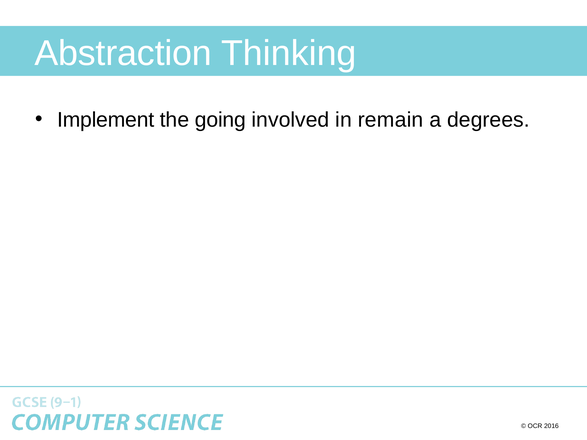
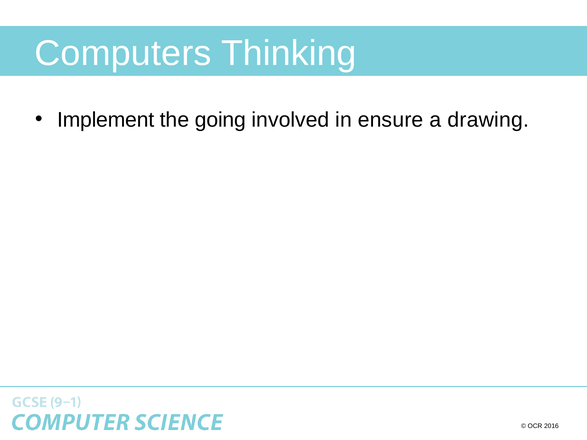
Abstraction: Abstraction -> Computers (123, 53)
remain: remain -> ensure (391, 120)
degrees: degrees -> drawing (488, 120)
